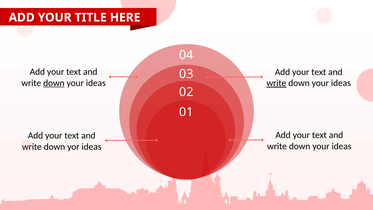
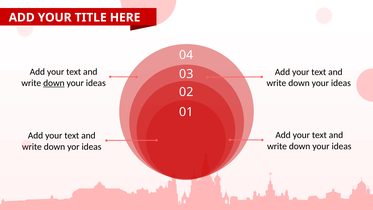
write underline: present -> none (276, 83)
